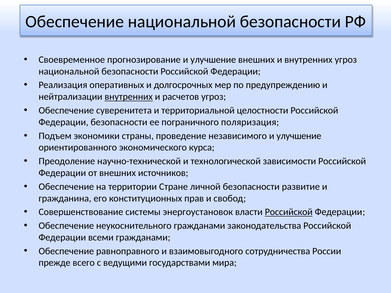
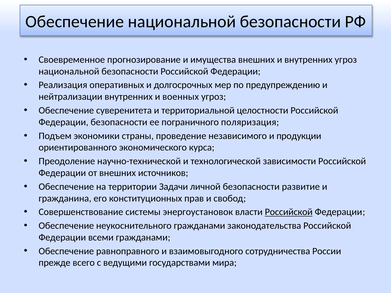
прогнозирование и улучшение: улучшение -> имущества (213, 60)
внутренних underline: present -> none (129, 97)
расчетов: расчетов -> военных (181, 97)
независимого и улучшение: улучшение -> продукции (299, 136)
Стране: Стране -> Задачи (174, 187)
